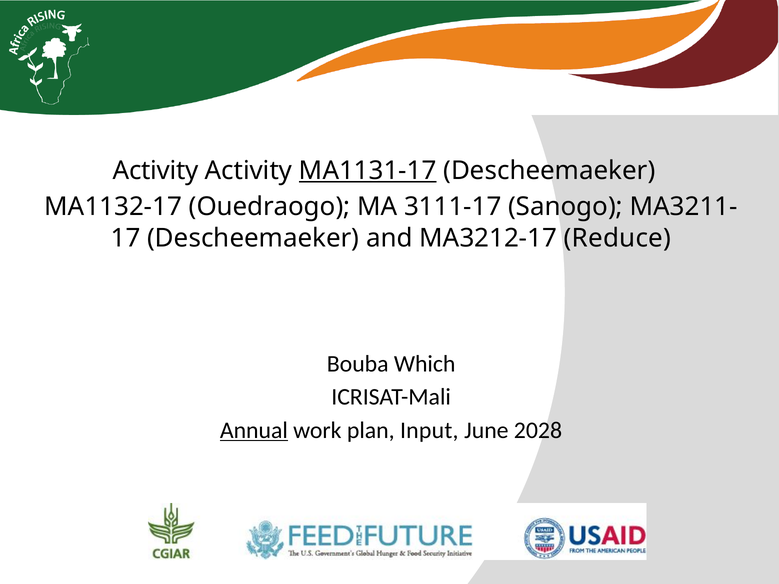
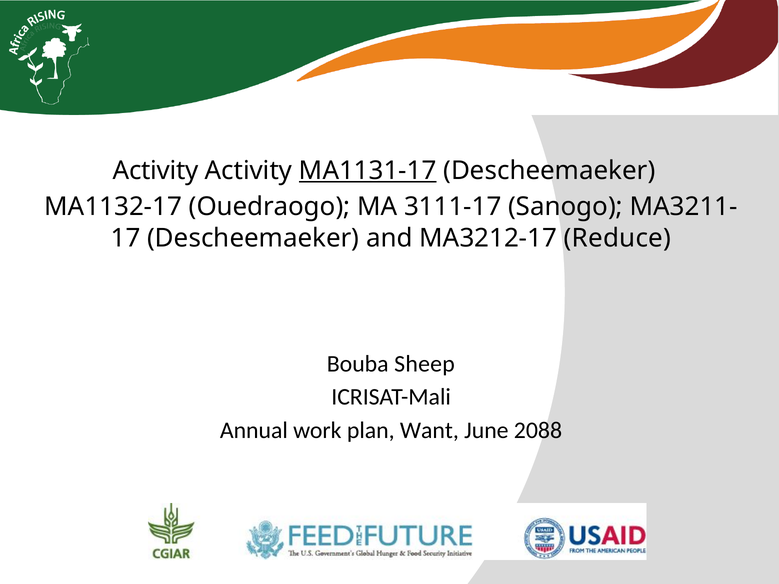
Which: Which -> Sheep (425, 364)
Annual underline: present -> none (254, 430)
Input: Input -> Want (429, 430)
2028: 2028 -> 2088 (538, 430)
